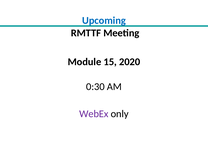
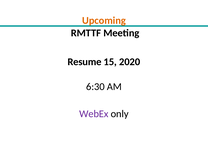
Upcoming colour: blue -> orange (104, 20)
Module: Module -> Resume (85, 62)
0:30: 0:30 -> 6:30 (95, 87)
